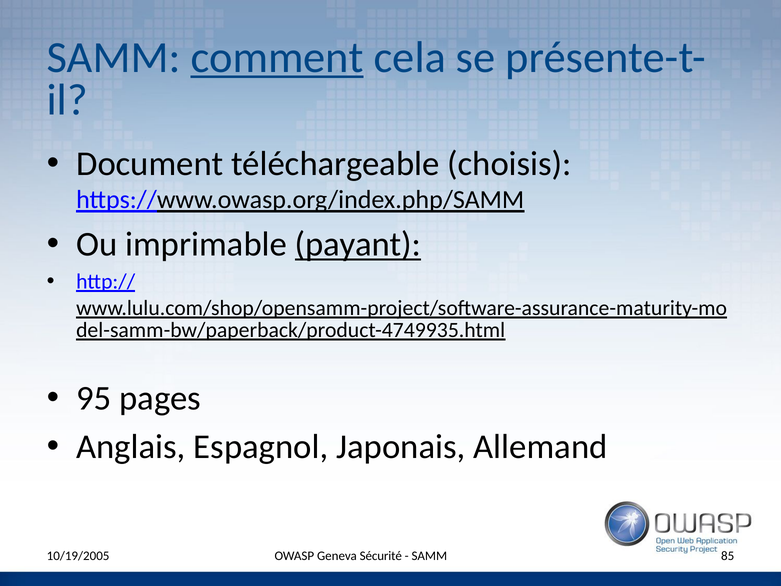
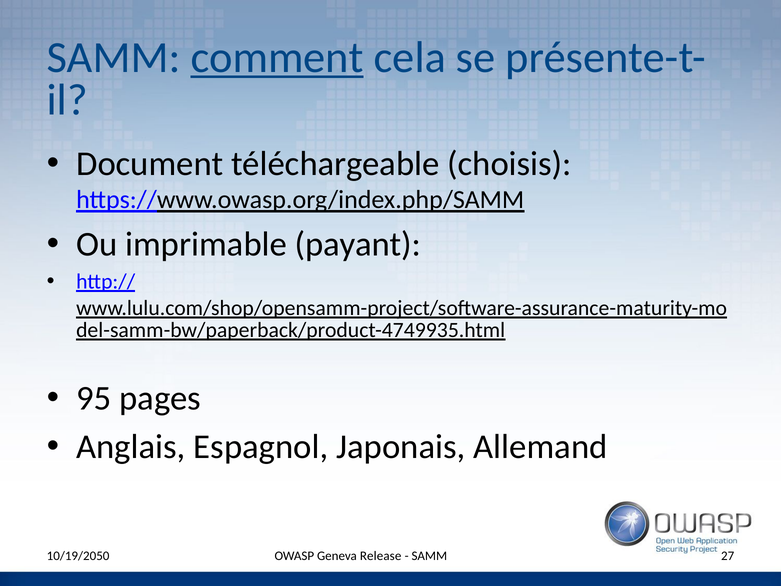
payant underline: present -> none (358, 244)
10/19/2005: 10/19/2005 -> 10/19/2050 (78, 555)
Sécurité: Sécurité -> Release (381, 555)
85: 85 -> 27 (728, 555)
